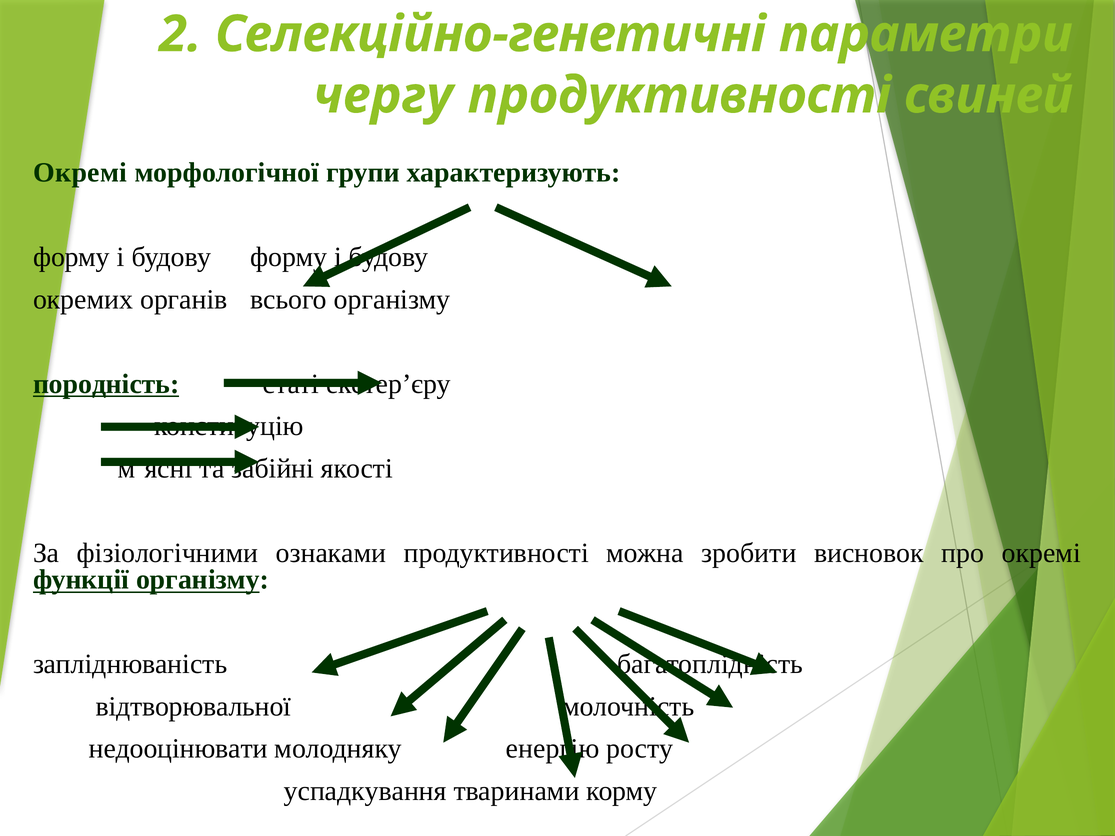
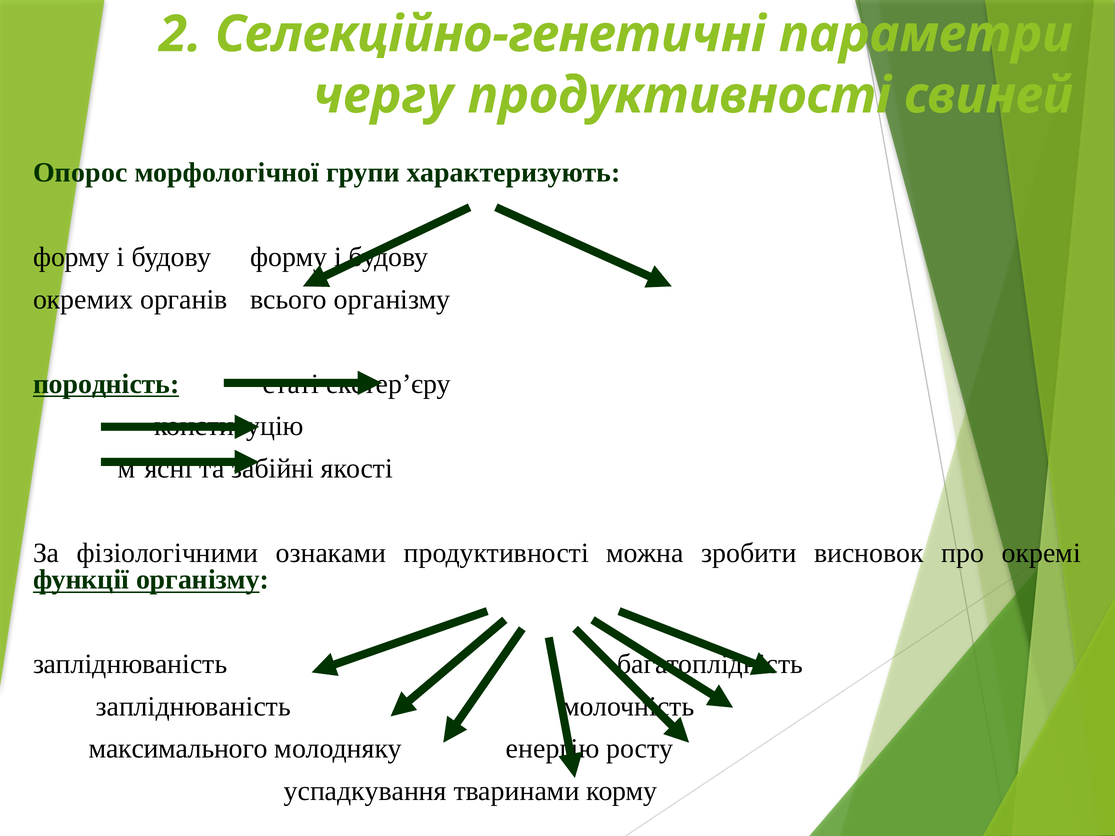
Окремі: Окремі -> Опорос (80, 173)
відтворювальної: відтворювальної -> запліднюваність (193, 707)
недооцінювати: недооцінювати -> максимального (178, 749)
